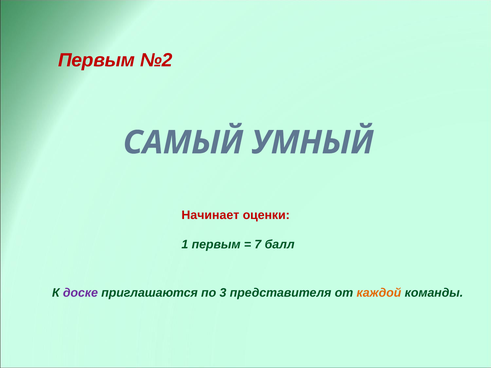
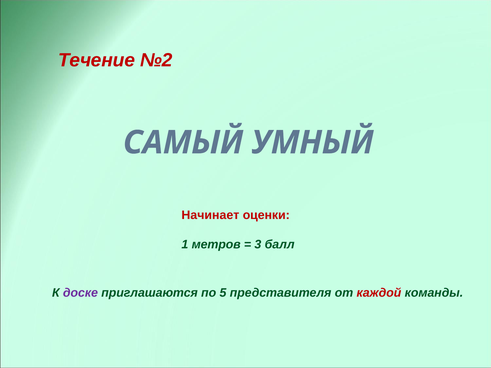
Первым: Первым -> Течение (97, 60)
1 первым: первым -> метров (216, 245)
7: 7 -> 3 (258, 245)
3: 3 -> 5 (223, 293)
каждой colour: orange -> red (379, 293)
